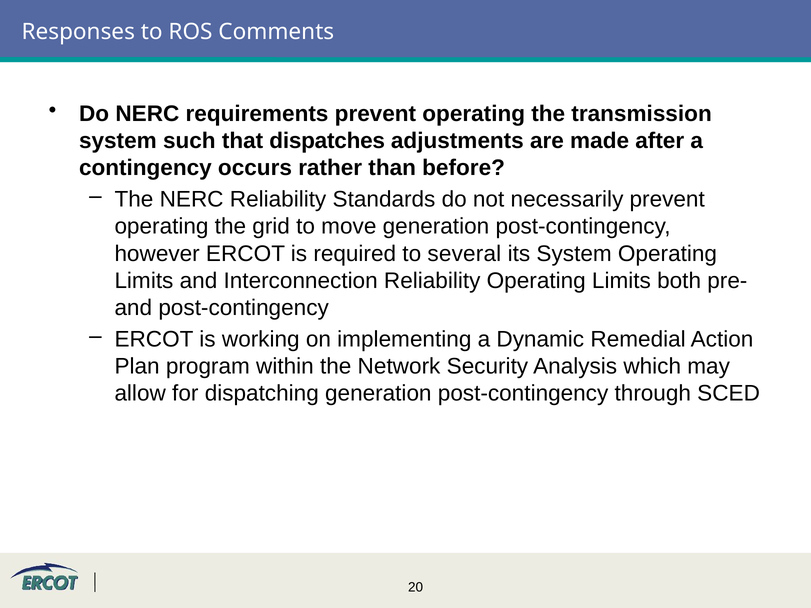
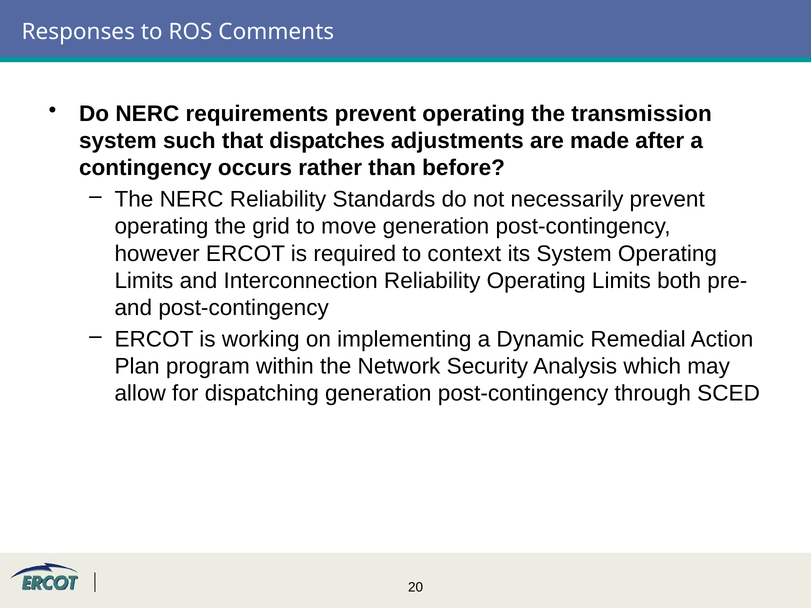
several: several -> context (464, 254)
